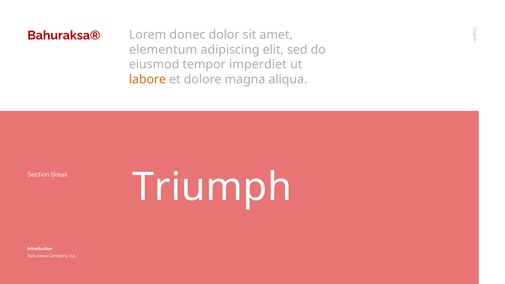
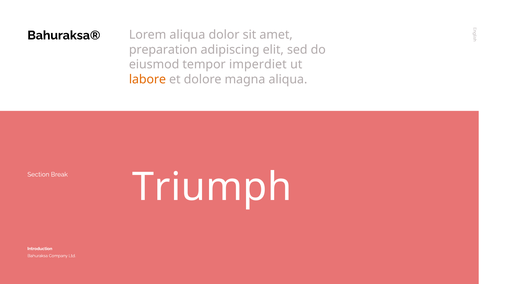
Bahuraksa® colour: red -> black (64, 35)
Lorem donec: donec -> aliqua (187, 35)
elementum: elementum -> preparation (163, 50)
